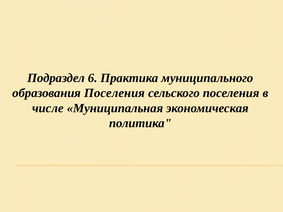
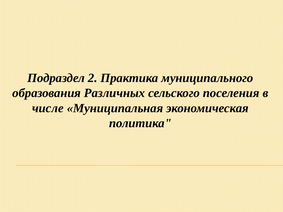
6: 6 -> 2 (93, 78)
образования Поселения: Поселения -> Различных (115, 93)
